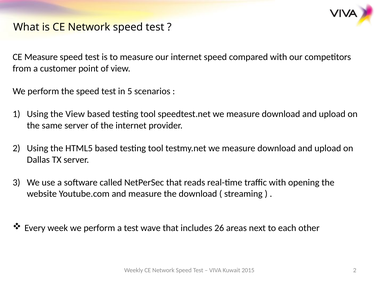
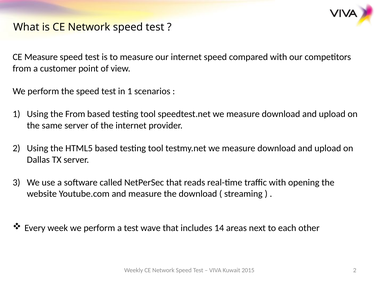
in 5: 5 -> 1 (130, 91)
the View: View -> From (75, 114)
26: 26 -> 14 (219, 227)
